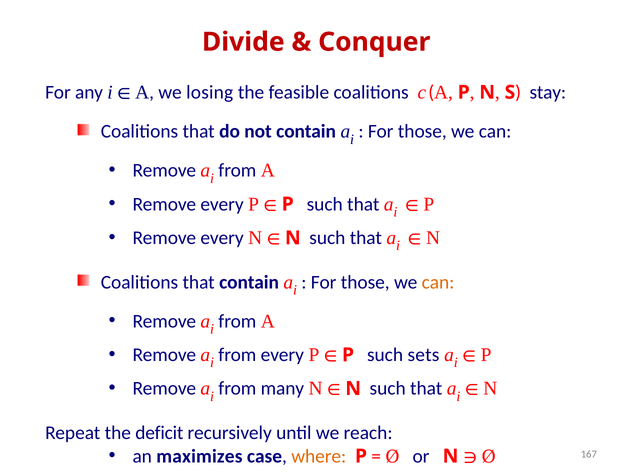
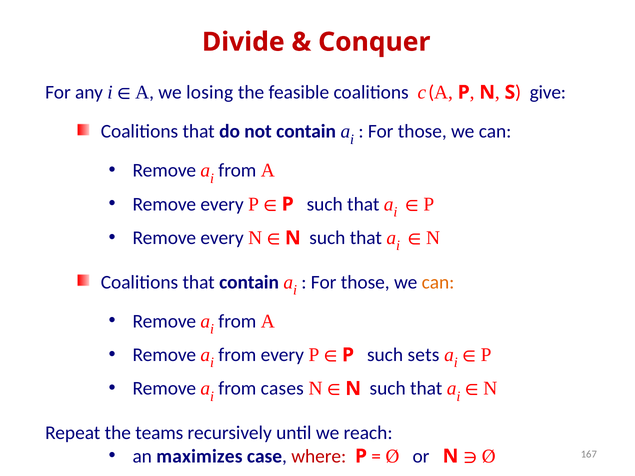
stay: stay -> give (548, 92)
many: many -> cases (282, 389)
deficit: deficit -> teams (159, 433)
where colour: orange -> red (319, 456)
